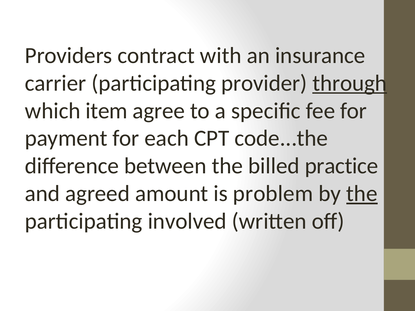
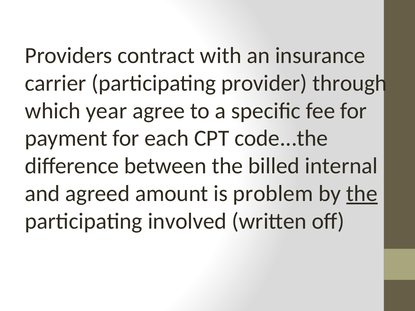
through underline: present -> none (350, 83)
item: item -> year (106, 111)
practice: practice -> internal (341, 166)
